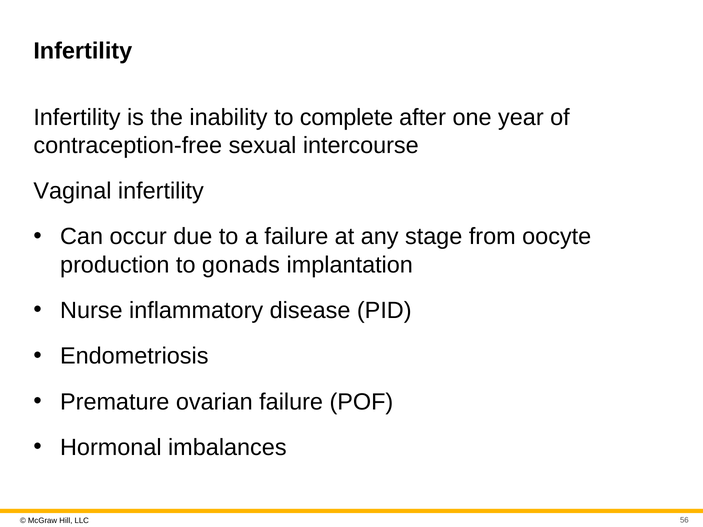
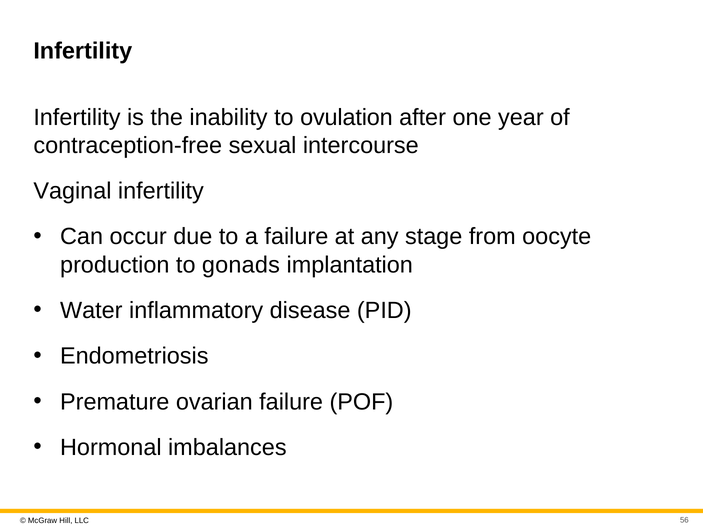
complete: complete -> ovulation (346, 117)
Nurse: Nurse -> Water (91, 311)
